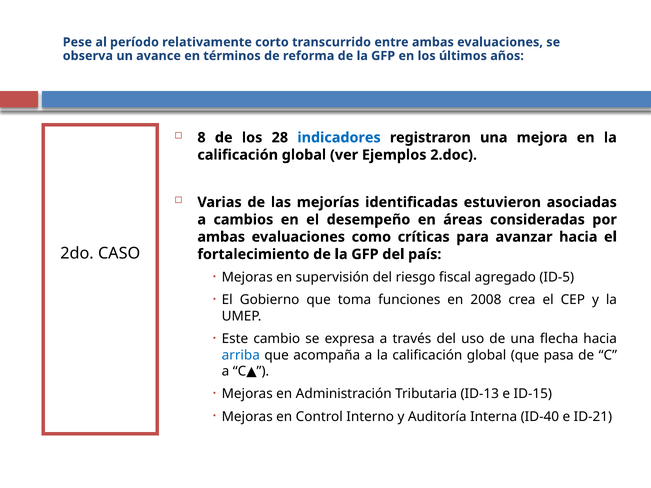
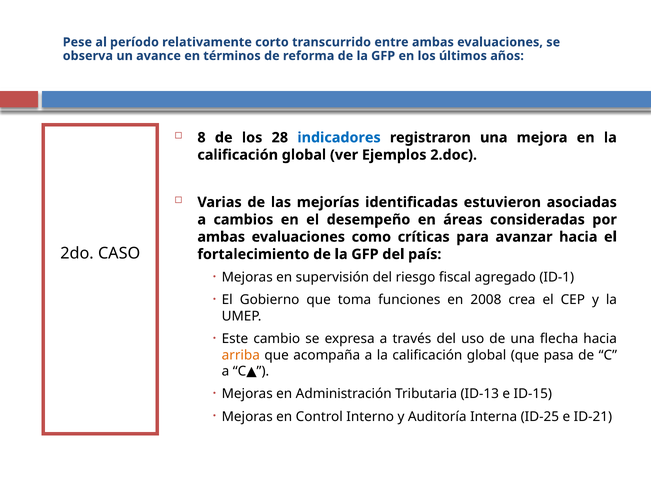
ID-5: ID-5 -> ID-1 (557, 278)
arriba colour: blue -> orange (241, 355)
ID-40: ID-40 -> ID-25 (540, 417)
